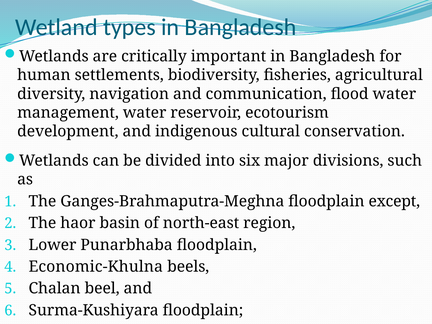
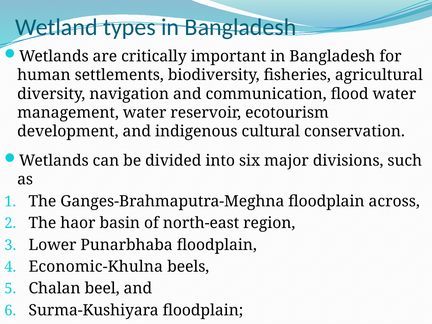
except: except -> across (394, 201)
